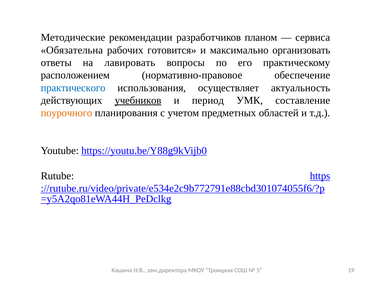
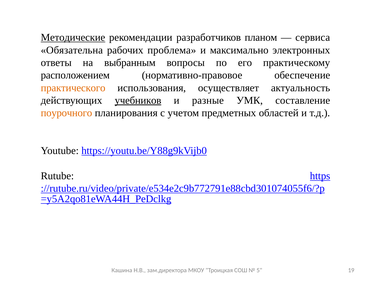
Методические underline: none -> present (73, 37)
готовится: готовится -> проблема (172, 50)
организовать: организовать -> электронных (301, 50)
лавировать: лавировать -> выбранным (130, 63)
практического colour: blue -> orange (73, 88)
период: период -> разные (208, 100)
